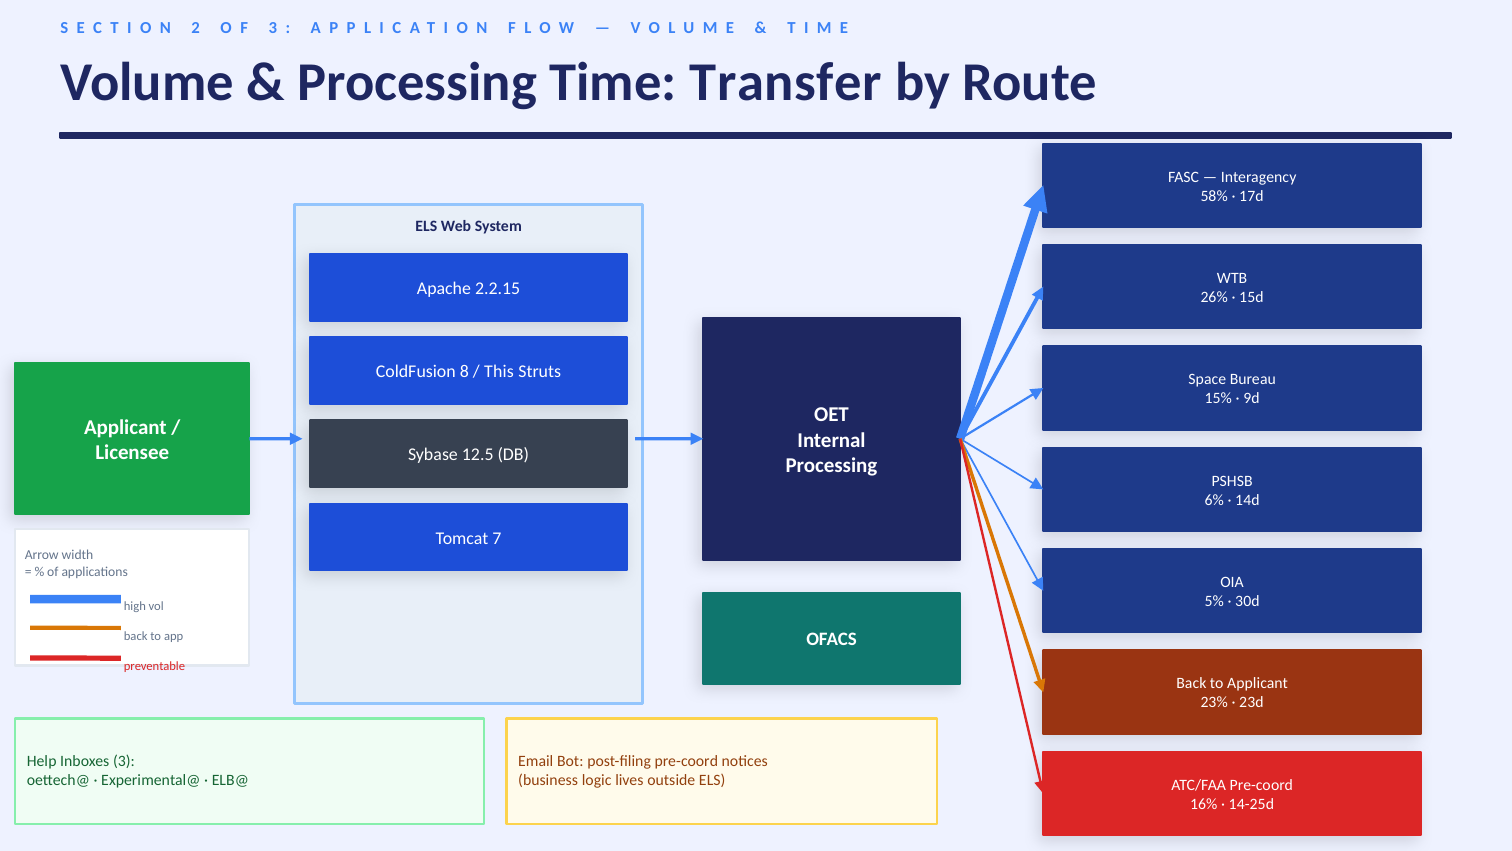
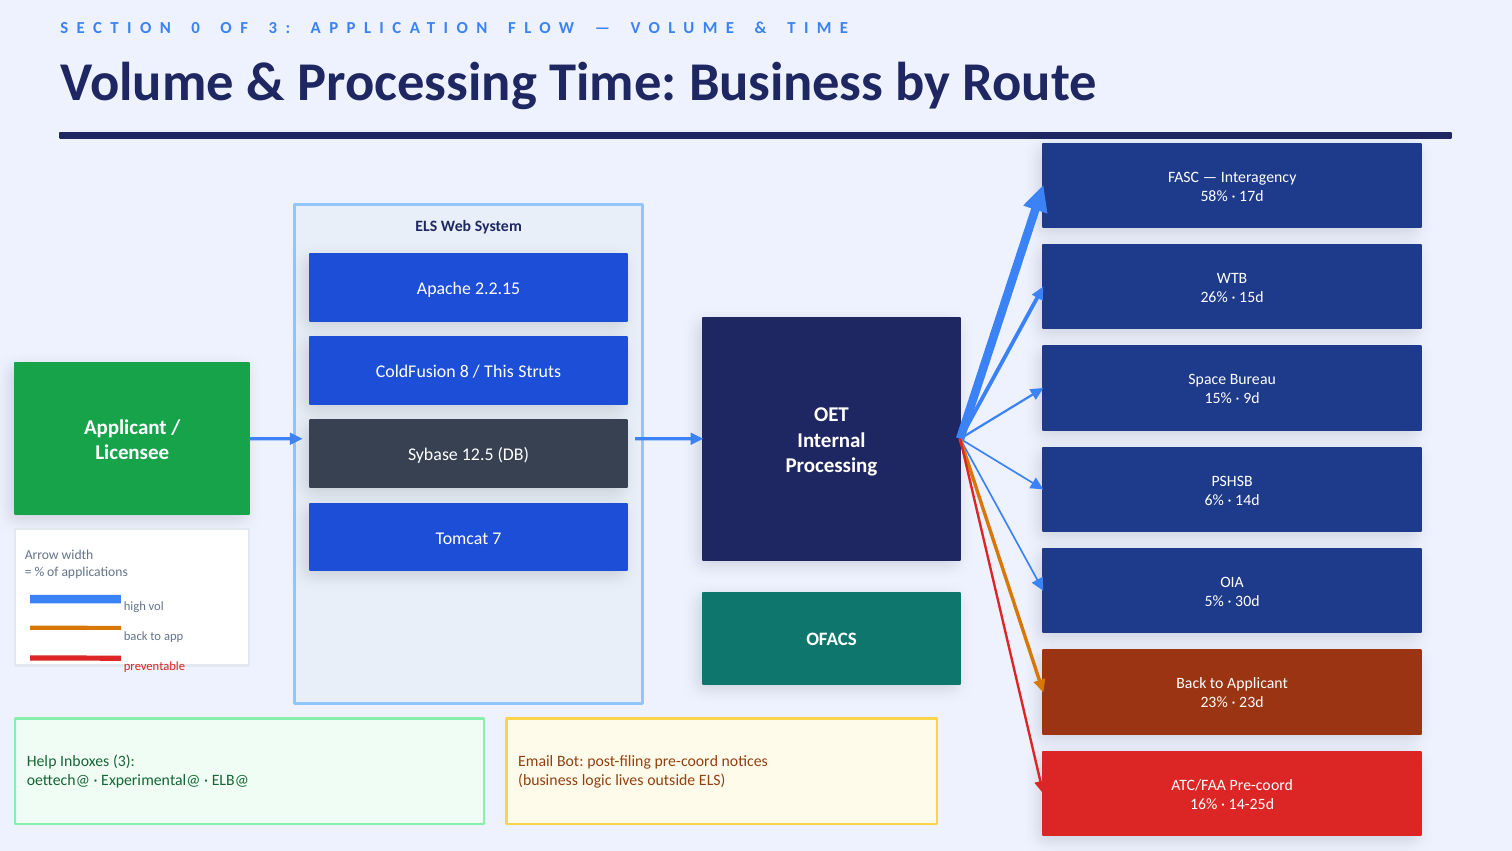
2: 2 -> 0 (196, 28)
Time Transfer: Transfer -> Business (786, 82)
